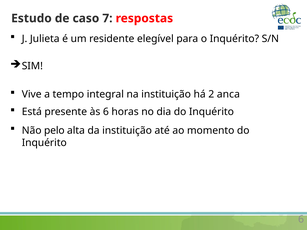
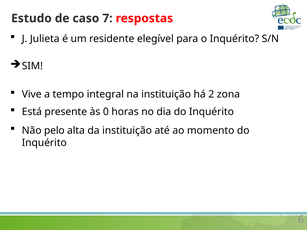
anca: anca -> zona (228, 94)
às 6: 6 -> 0 (106, 112)
